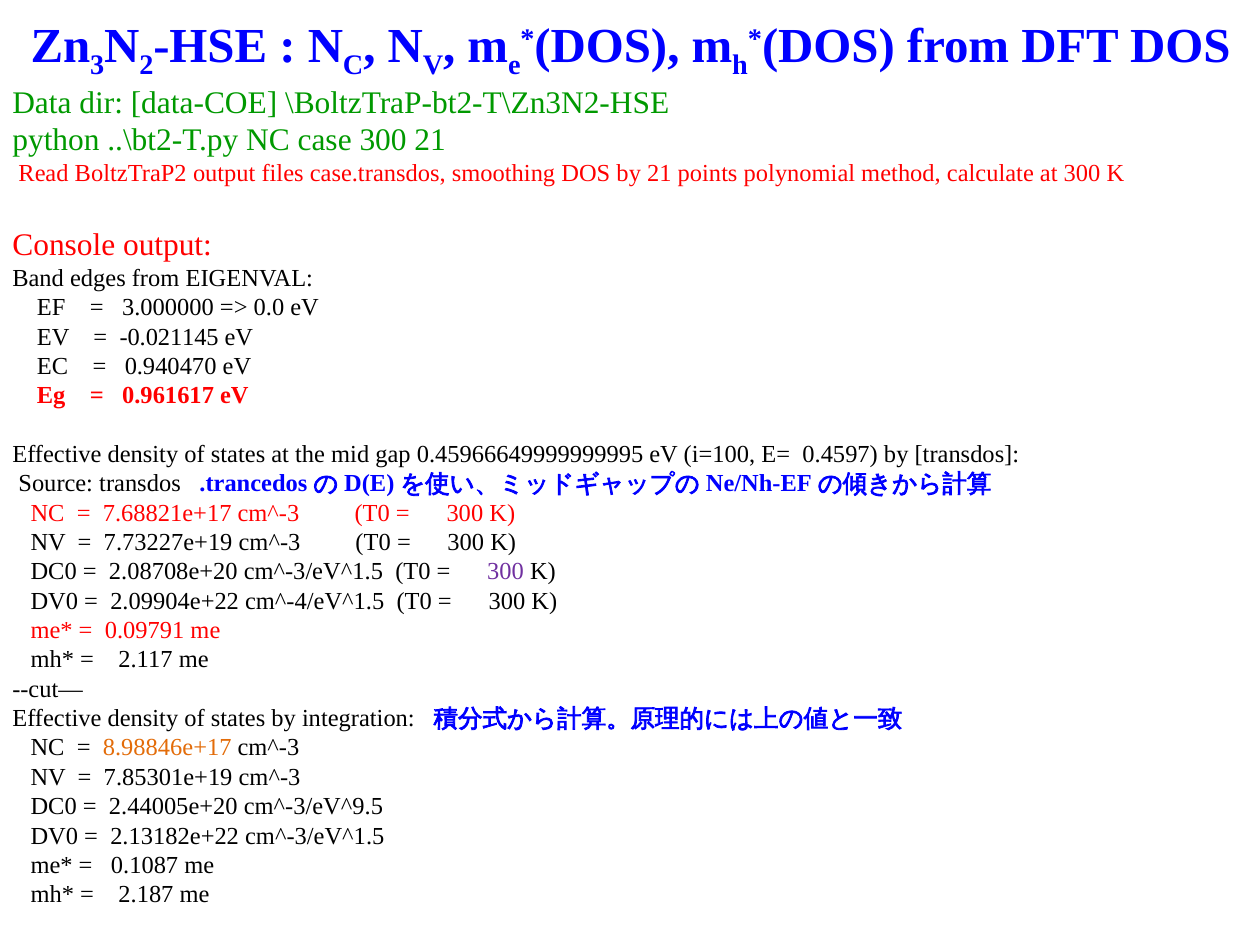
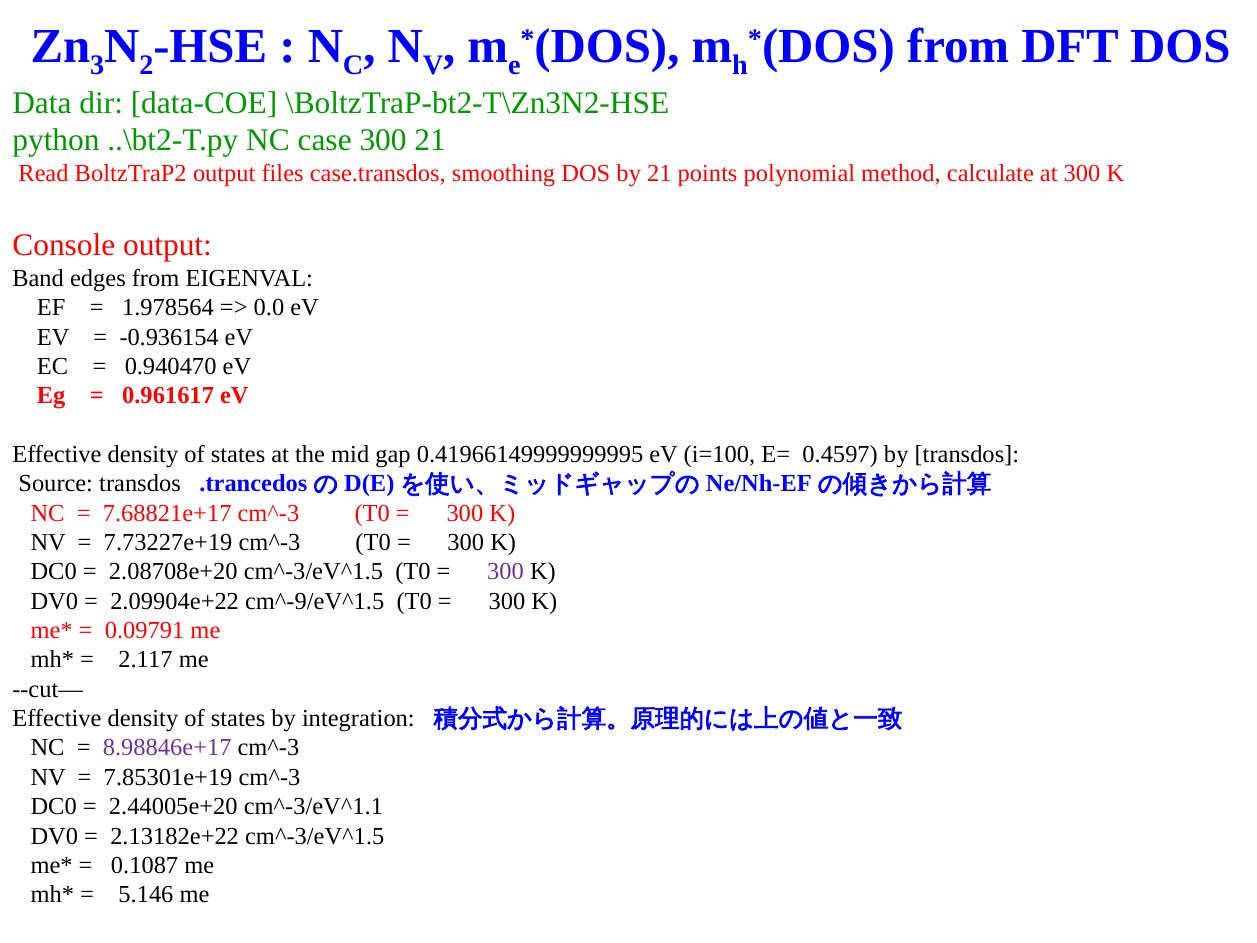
3.000000: 3.000000 -> 1.978564 (168, 308)
-0.021145: -0.021145 -> -0.936154 (169, 337)
0.45966649999999995: 0.45966649999999995 -> 0.41966149999999995 (530, 454)
cm^-4/eV^1.5: cm^-4/eV^1.5 -> cm^-9/eV^1.5 (315, 601)
8.98846e+17 colour: orange -> purple (167, 748)
cm^-3/eV^9.5: cm^-3/eV^9.5 -> cm^-3/eV^1.1 (313, 806)
2.187: 2.187 -> 5.146 (146, 894)
